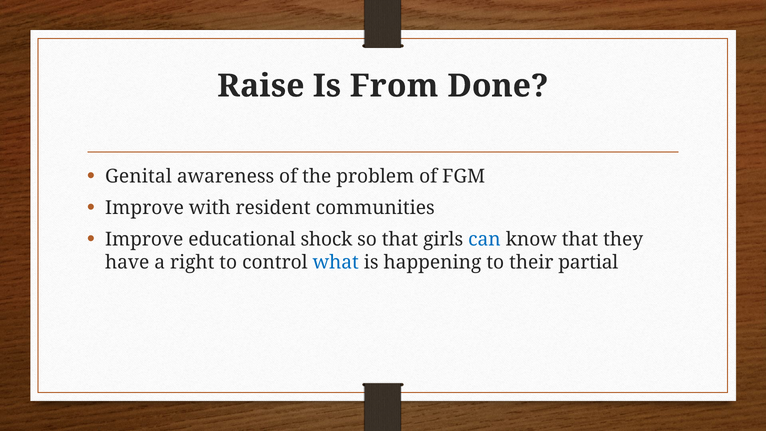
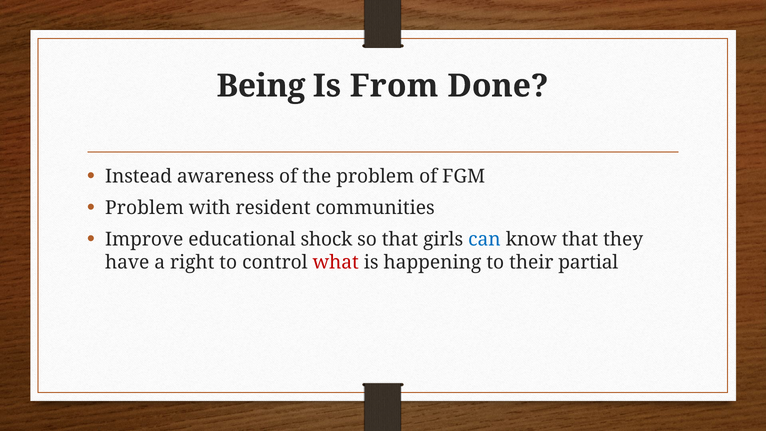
Raise: Raise -> Being (261, 86)
Genital: Genital -> Instead (139, 176)
Improve: Improve -> Problem (144, 208)
what colour: blue -> red (336, 263)
